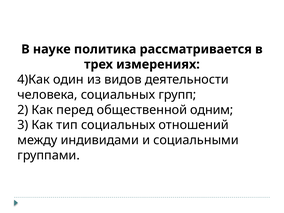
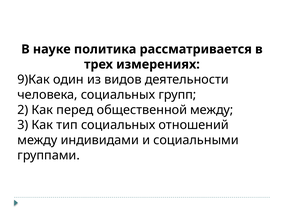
4)Как: 4)Как -> 9)Как (34, 80)
общественной одним: одним -> между (212, 110)
